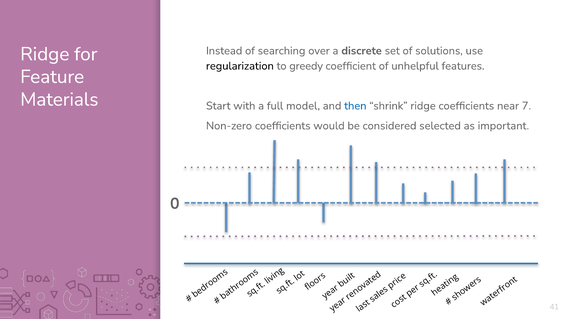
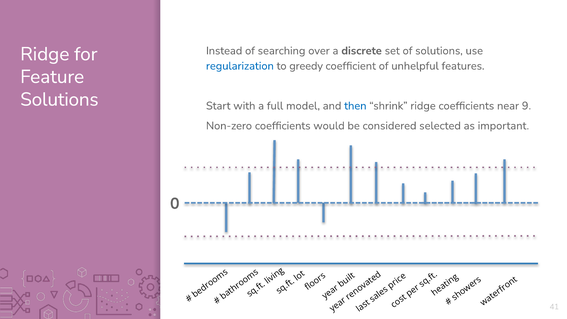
regularization colour: black -> blue (240, 66)
Materials: Materials -> Solutions (59, 99)
7: 7 -> 9 (526, 106)
